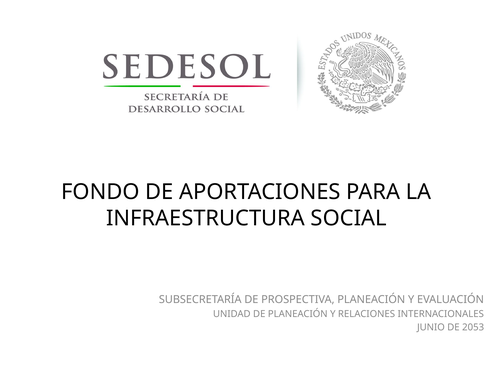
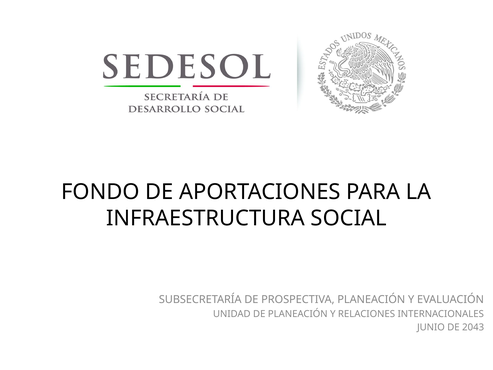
2053: 2053 -> 2043 (473, 327)
